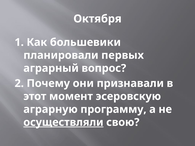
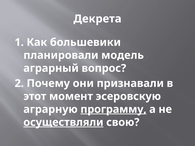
Октября: Октября -> Декрета (97, 19)
первых: первых -> модель (123, 55)
программу underline: none -> present (113, 109)
